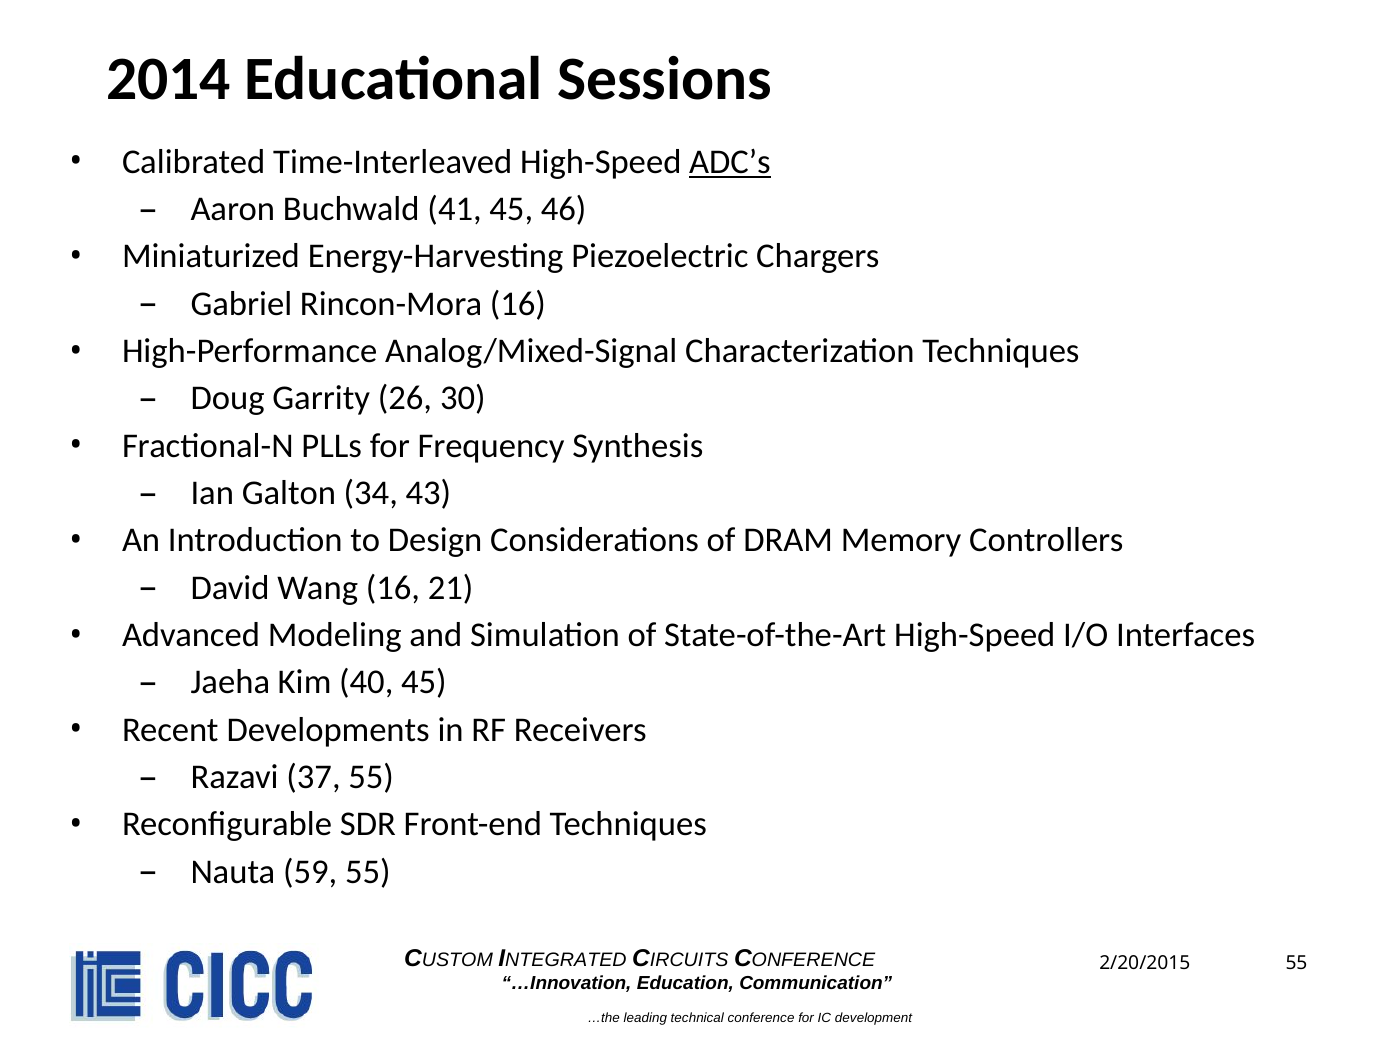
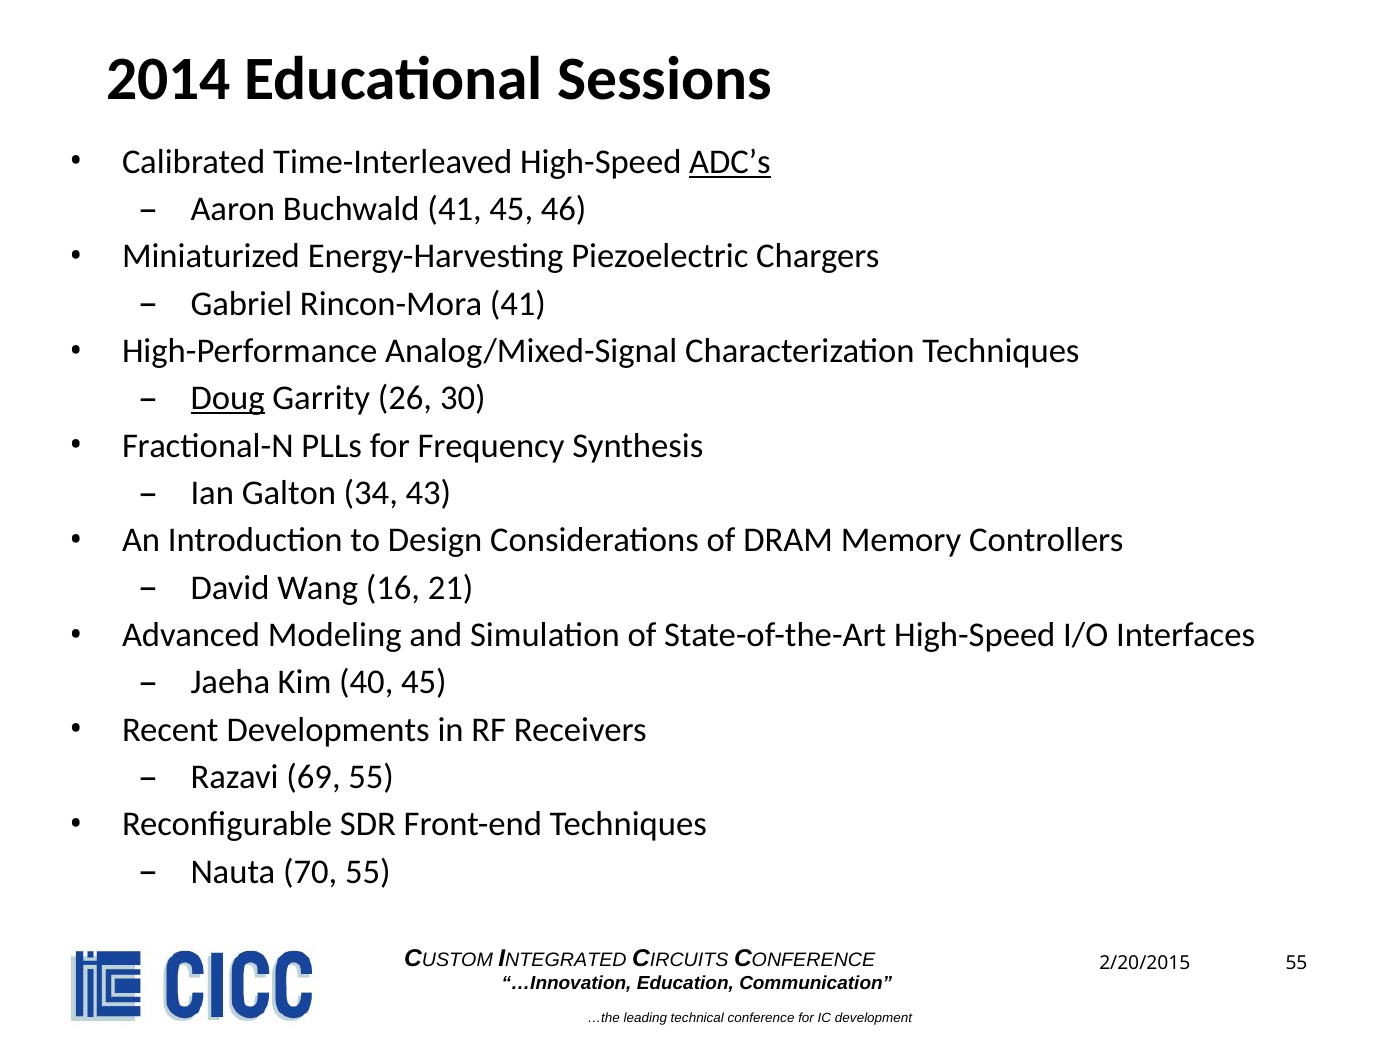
Rincon-Mora 16: 16 -> 41 (518, 304)
Doug underline: none -> present (228, 399)
37: 37 -> 69 (314, 778)
59: 59 -> 70 (310, 872)
